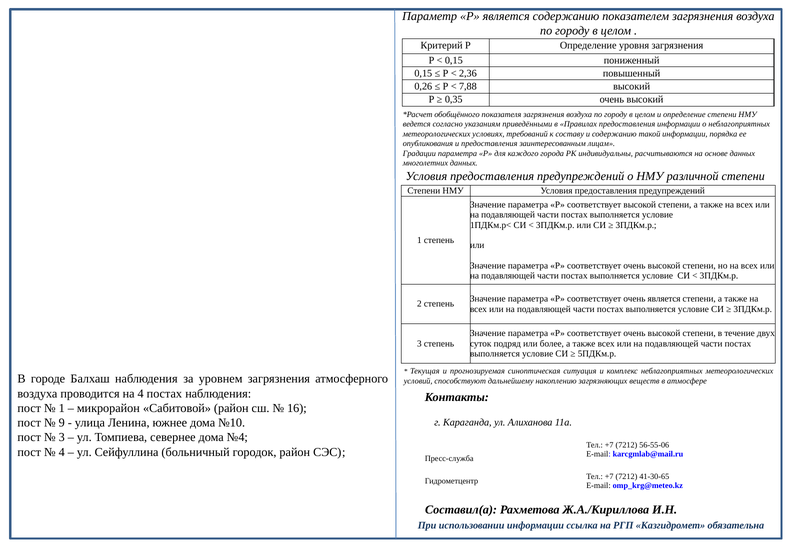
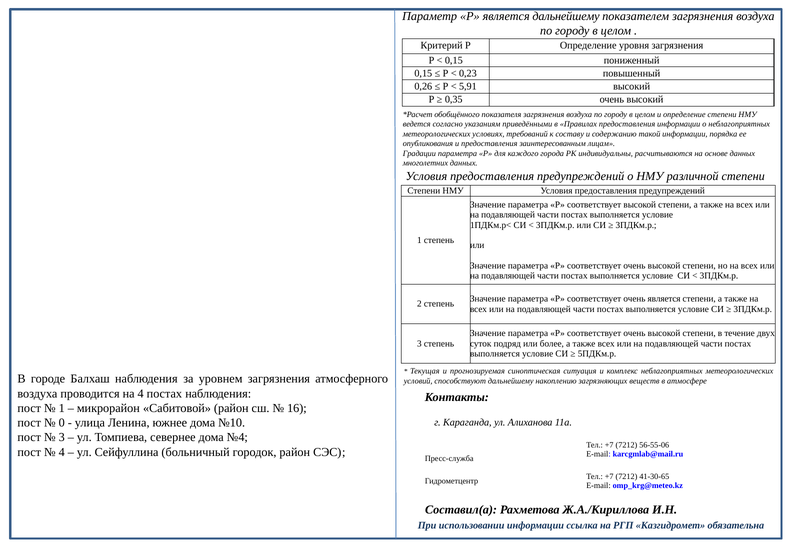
является содержанию: содержанию -> дальнейшему (566, 16)
2,36: 2,36 -> 0,23 (468, 73)
7,88: 7,88 -> 5,91 (468, 86)
9: 9 -> 0 (62, 423)
